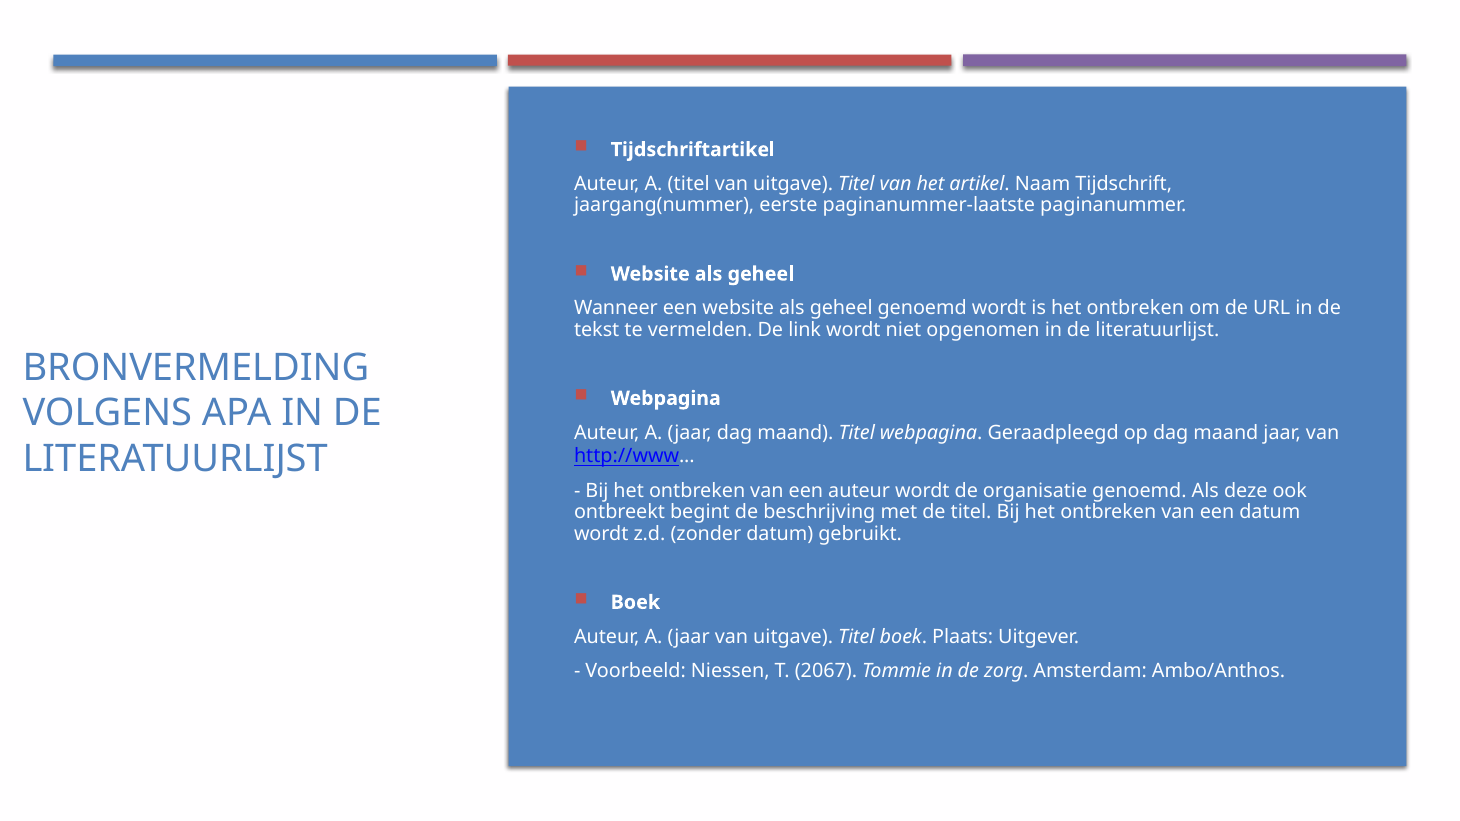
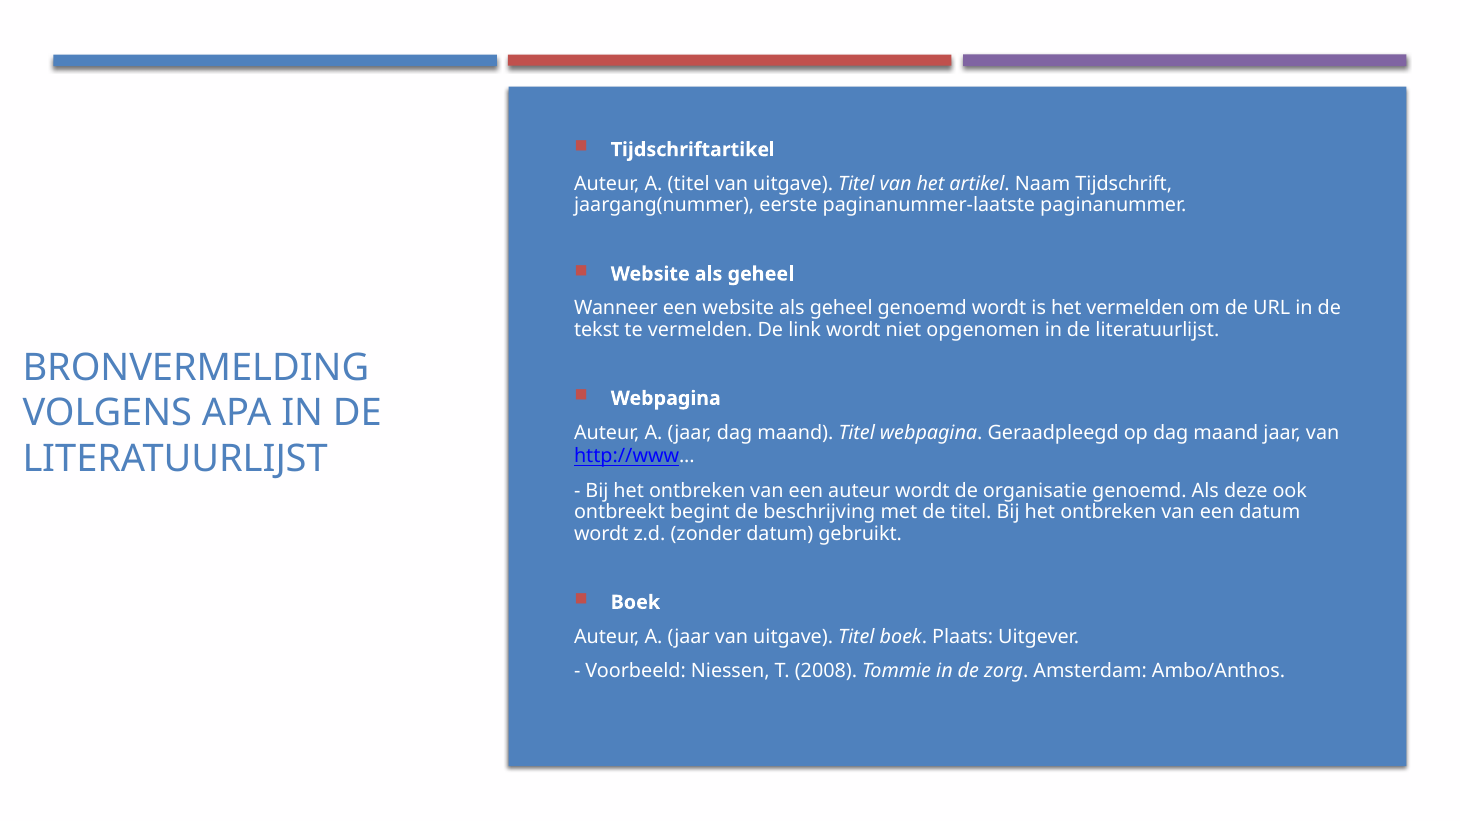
is het ontbreken: ontbreken -> vermelden (1135, 308)
2067: 2067 -> 2008 (826, 671)
